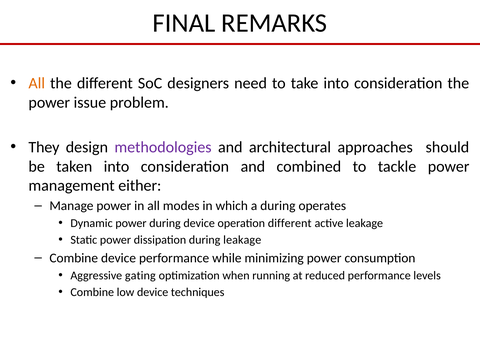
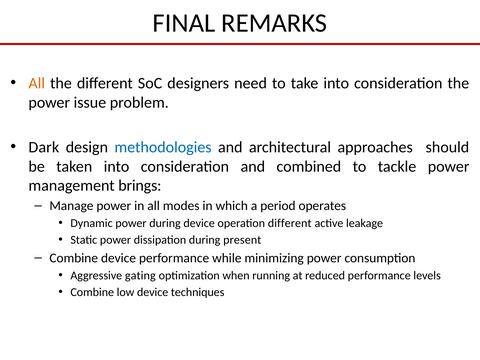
They: They -> Dark (44, 147)
methodologies colour: purple -> blue (163, 147)
either: either -> brings (140, 186)
a during: during -> period (278, 206)
during leakage: leakage -> present (242, 240)
